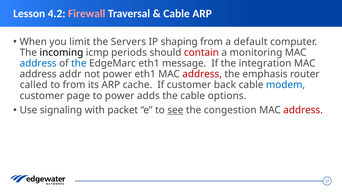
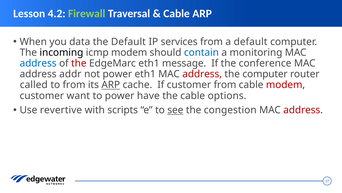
Firewall colour: pink -> light green (87, 14)
limit: limit -> data (80, 42)
the Servers: Servers -> Default (128, 42)
shaping: shaping -> services (179, 42)
icmp periods: periods -> modem (129, 52)
contain colour: red -> blue (201, 52)
the colour: blue -> red (79, 63)
integration: integration -> conference (265, 63)
the emphasis: emphasis -> computer (265, 74)
ARP underline: none -> present (111, 85)
customer back: back -> from (225, 85)
modem colour: blue -> red (286, 85)
page: page -> want (78, 95)
adds: adds -> have (148, 95)
signaling: signaling -> revertive (61, 110)
packet: packet -> scripts (123, 110)
